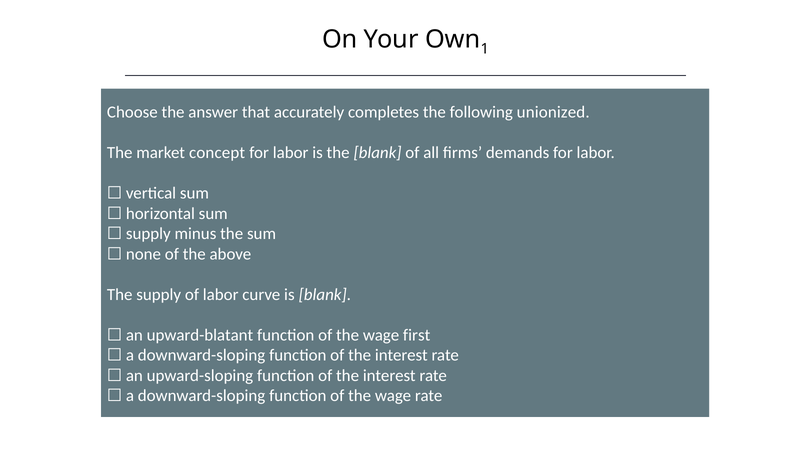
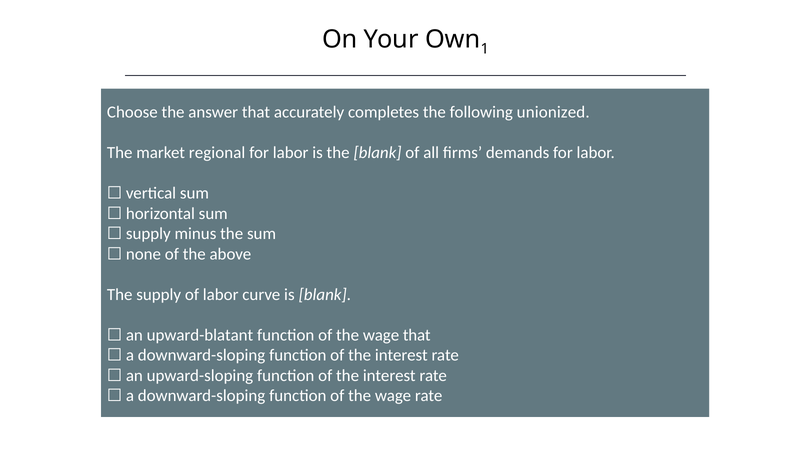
concept: concept -> regional (217, 153)
wage first: first -> that (417, 335)
